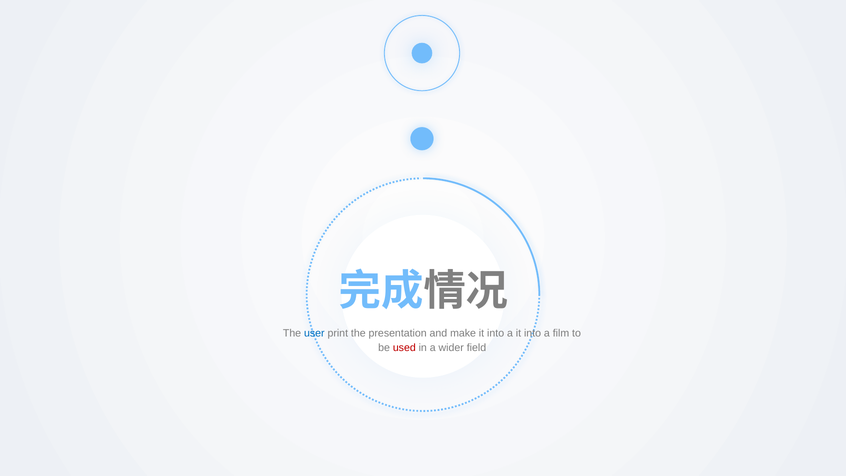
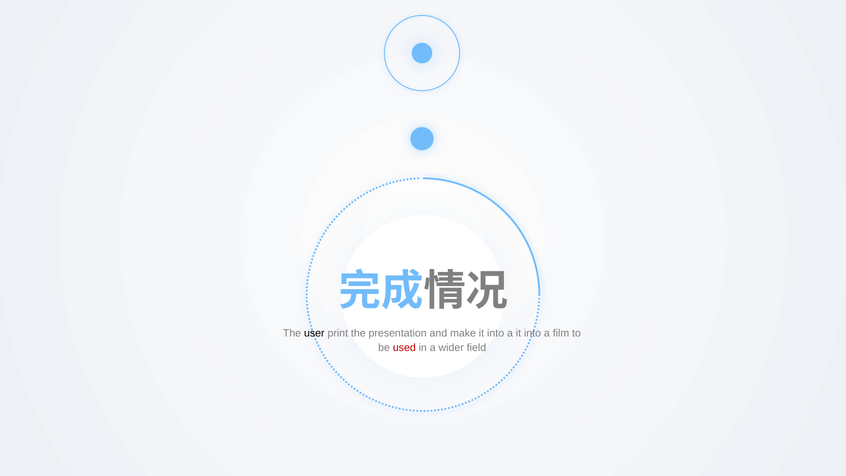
user colour: blue -> black (314, 333)
